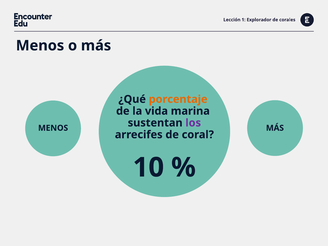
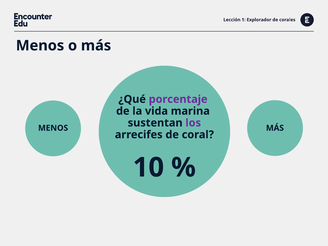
porcentaje colour: orange -> purple (178, 99)
